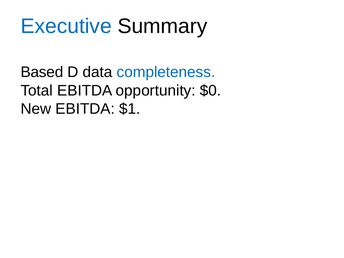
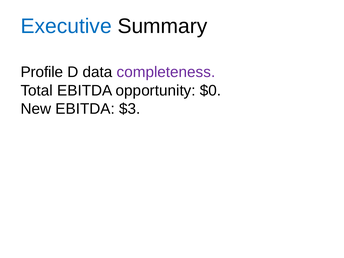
Based: Based -> Profile (42, 72)
completeness colour: blue -> purple (166, 72)
$1: $1 -> $3 (130, 109)
